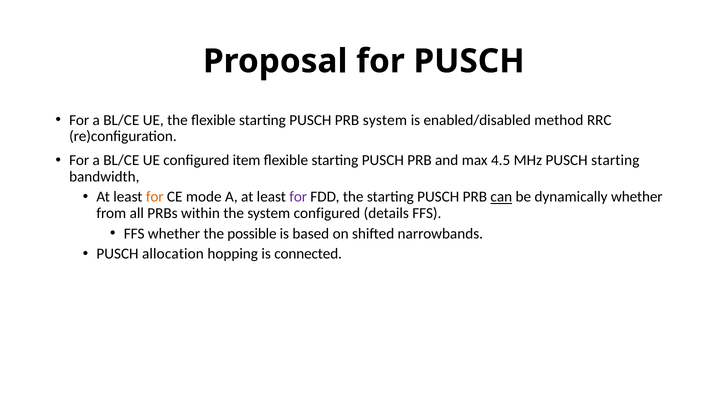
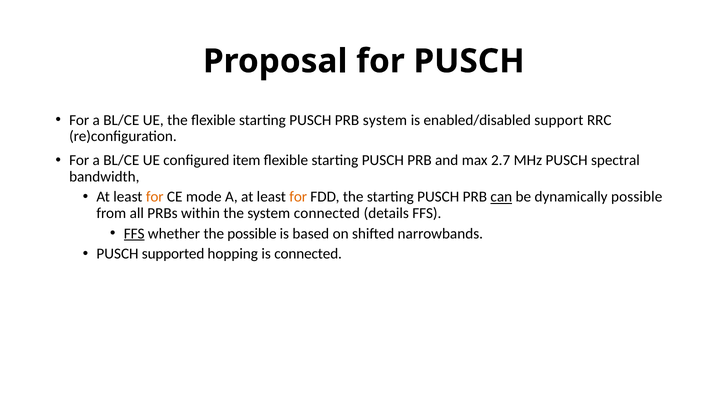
method: method -> support (559, 120)
4.5: 4.5 -> 2.7 (501, 160)
PUSCH starting: starting -> spectral (615, 160)
for colour: purple -> orange (298, 197)
dynamically whether: whether -> possible (637, 197)
system configured: configured -> connected (327, 213)
FFS underline: none -> present (134, 233)
allocation: allocation -> supported (173, 253)
